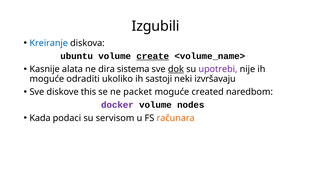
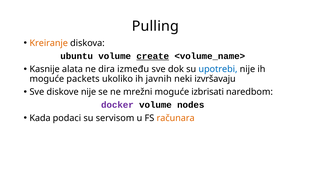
Izgubili: Izgubili -> Pulling (155, 26)
Kreiranje colour: blue -> orange (49, 43)
sistema: sistema -> između (133, 69)
dok underline: present -> none (176, 69)
upotrebi colour: purple -> blue (218, 69)
odraditi: odraditi -> packets (83, 79)
sastoji: sastoji -> javnih (159, 79)
diskove this: this -> nije (89, 92)
packet: packet -> mrežni (138, 92)
created: created -> izbrisati (208, 92)
